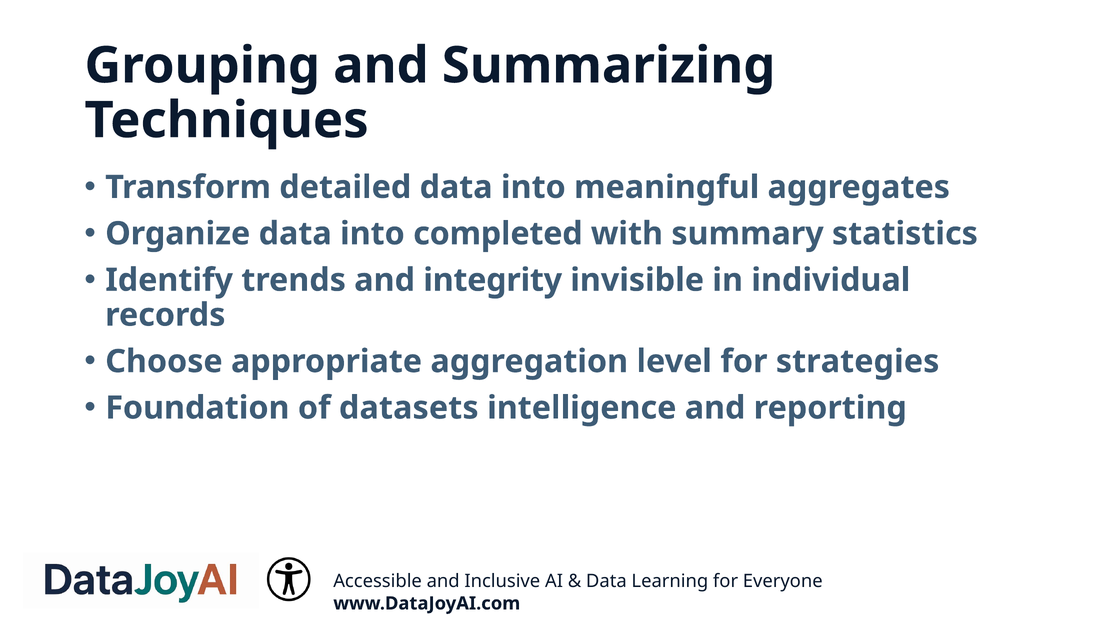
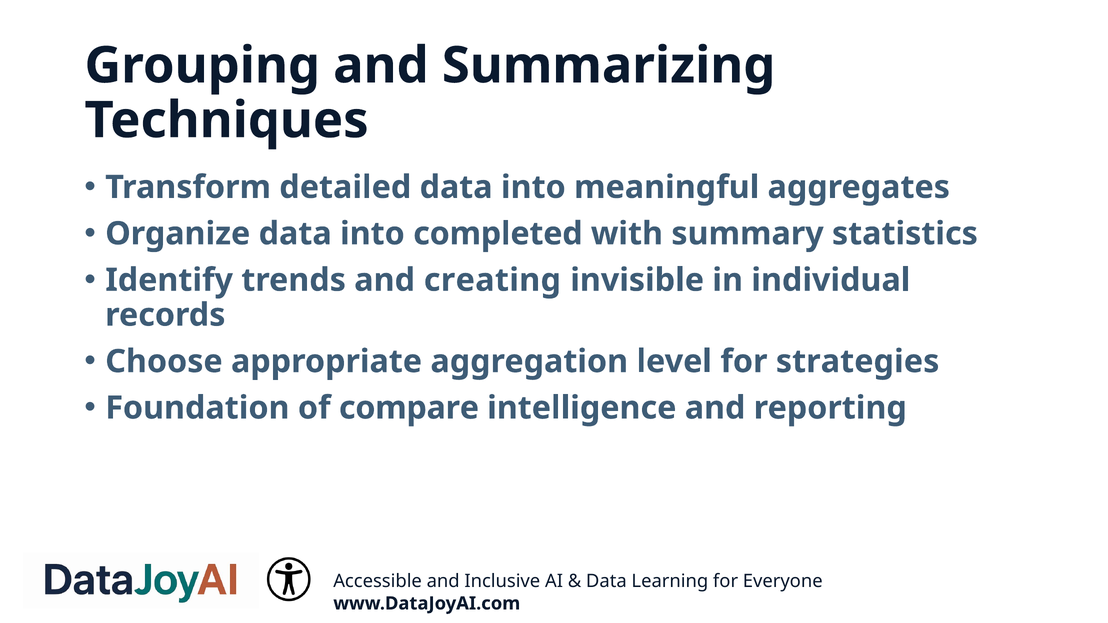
integrity: integrity -> creating (492, 280)
datasets: datasets -> compare (409, 408)
